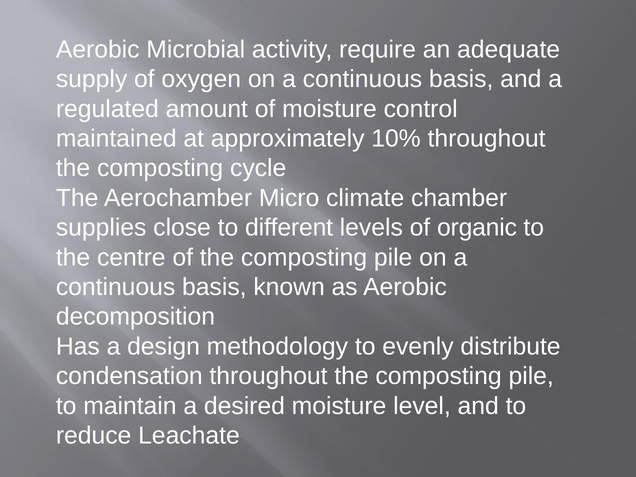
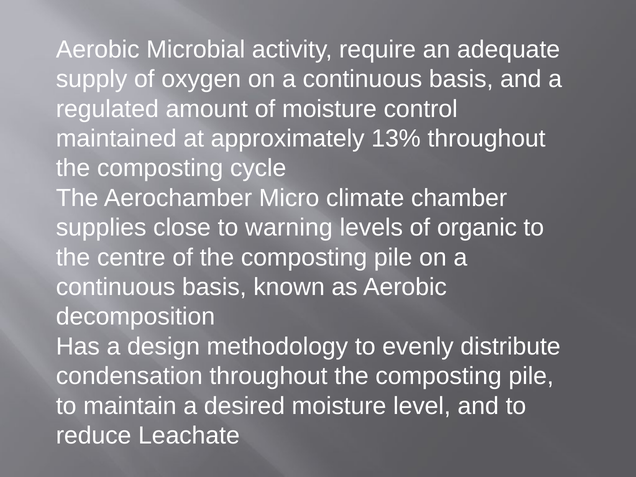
10%: 10% -> 13% (396, 139)
different: different -> warning (289, 228)
